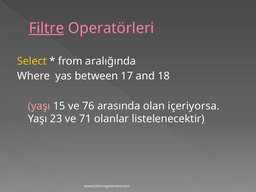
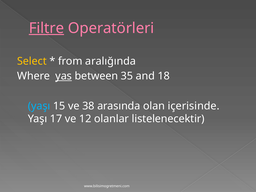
yas underline: none -> present (64, 76)
17: 17 -> 35 (127, 76)
yaşı colour: pink -> light blue (39, 106)
76: 76 -> 38 (88, 106)
içeriyorsa: içeriyorsa -> içerisinde (194, 106)
23: 23 -> 17 (56, 119)
71: 71 -> 12 (85, 119)
